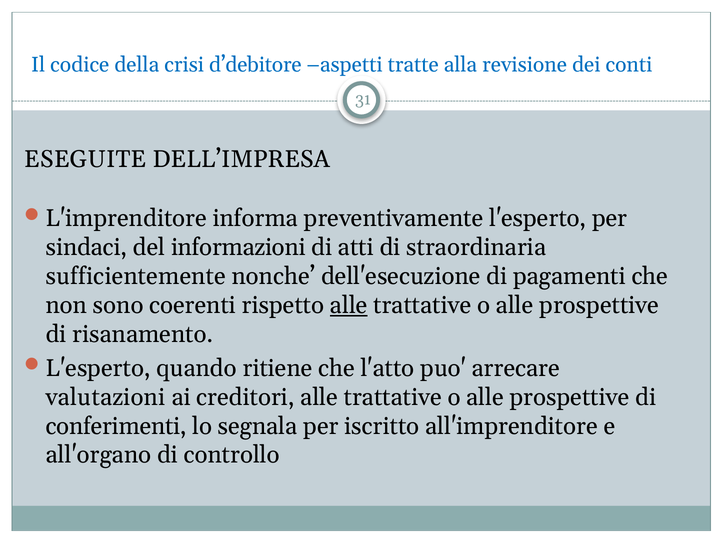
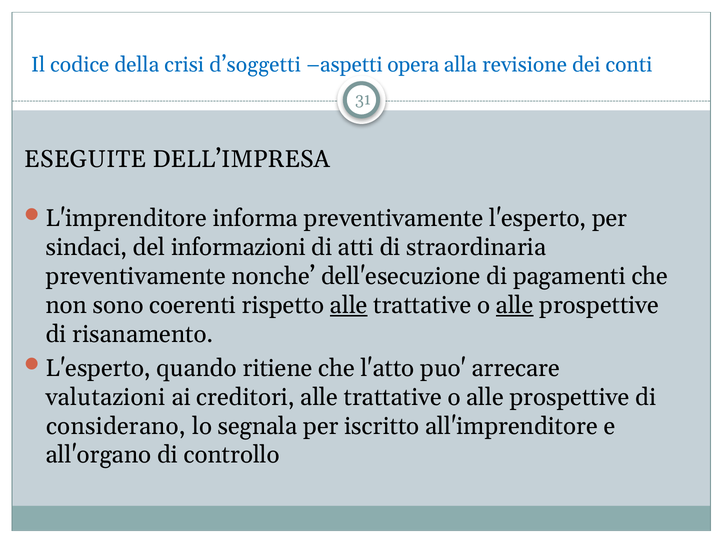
d’debitore: d’debitore -> d’soggetti (255, 65)
tratte: tratte -> opera (413, 65)
sufficientemente: sufficientemente -> preventivamente (136, 276)
alle underline: none -> present (515, 305)
conferimenti: conferimenti -> considerano (116, 425)
